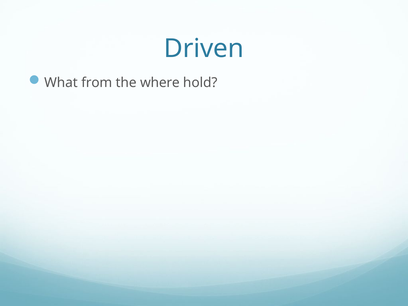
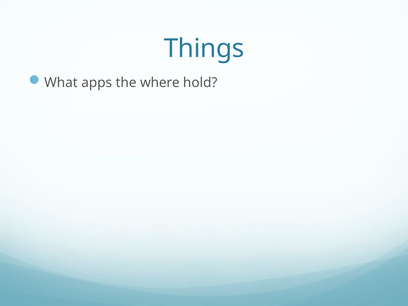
Driven: Driven -> Things (204, 49)
from: from -> apps (97, 83)
